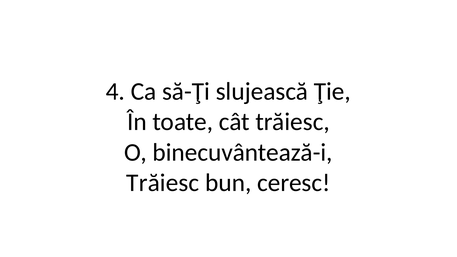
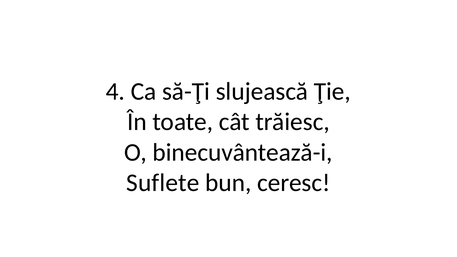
Trăiesc: Trăiesc -> Suflete (163, 183)
